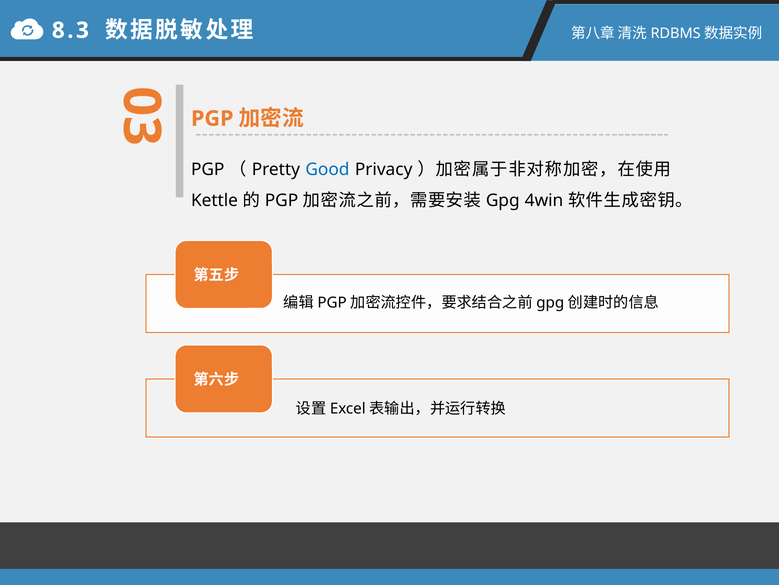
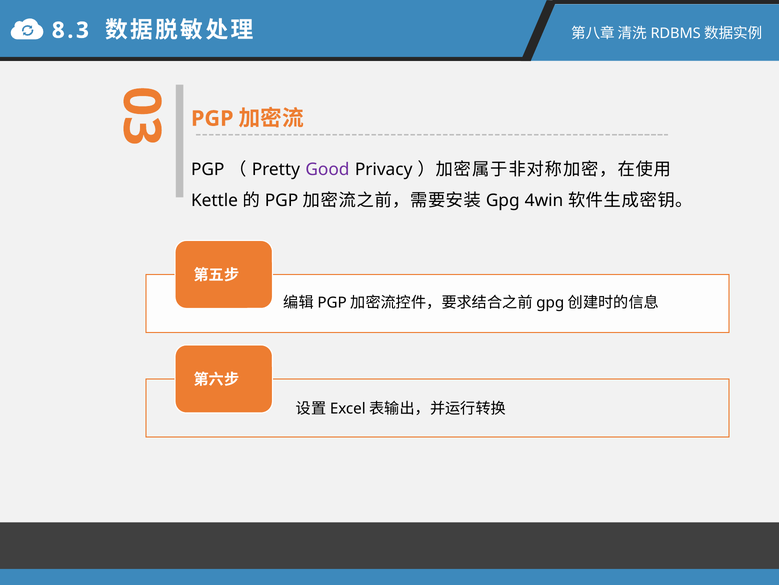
Good colour: blue -> purple (327, 169)
